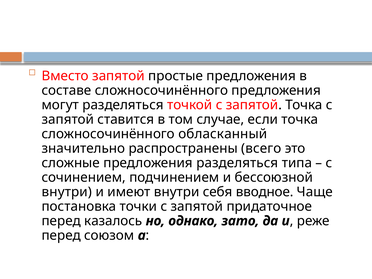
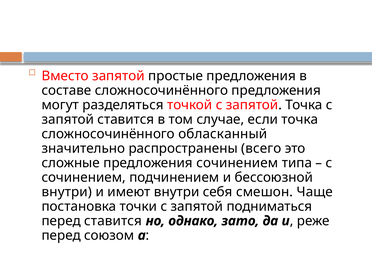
предложения разделяться: разделяться -> сочинением (237, 163)
вводное: вводное -> смешон (265, 192)
придаточное: придаточное -> подниматься (269, 206)
перед казалось: казалось -> ставится (113, 221)
